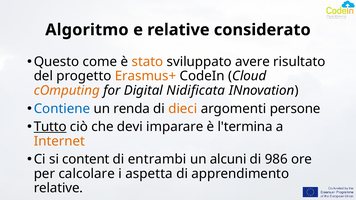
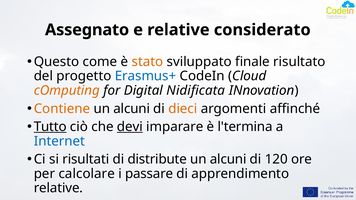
Algoritmo: Algoritmo -> Assegnato (87, 30)
avere: avere -> finale (252, 62)
Erasmus+ colour: orange -> blue (146, 76)
Contiene colour: blue -> orange (62, 109)
renda: renda -> alcuni (132, 109)
persone: persone -> affinché (295, 109)
devi underline: none -> present (130, 127)
Internet colour: orange -> blue (59, 141)
content: content -> risultati (86, 159)
entrambi: entrambi -> distribute (157, 159)
986: 986 -> 120 (276, 159)
aspetta: aspetta -> passare (149, 174)
